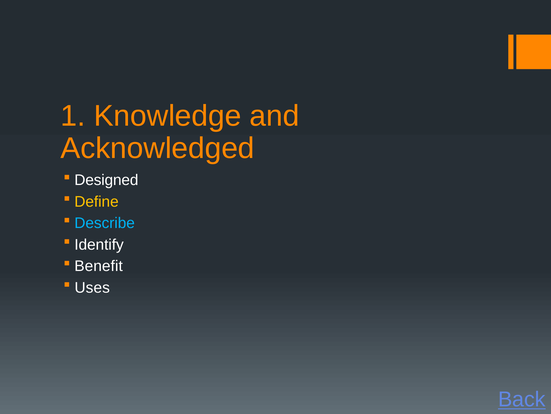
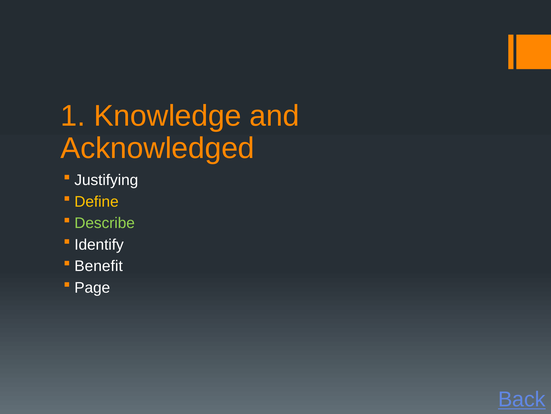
Designed: Designed -> Justifying (106, 180)
Describe colour: light blue -> light green (105, 223)
Uses: Uses -> Page (92, 287)
